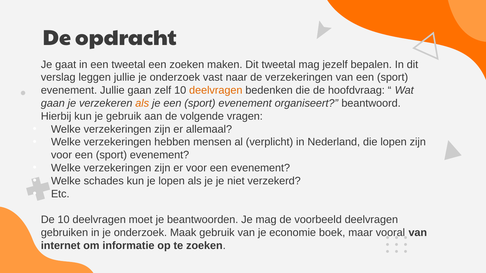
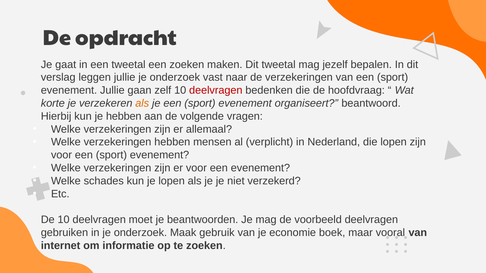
deelvragen colour: orange -> red (216, 90)
gaan: gaan -> korte (53, 103)
je gebruik: gebruik -> hebben (124, 116)
